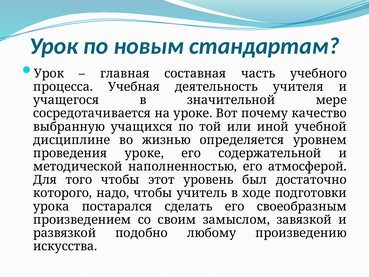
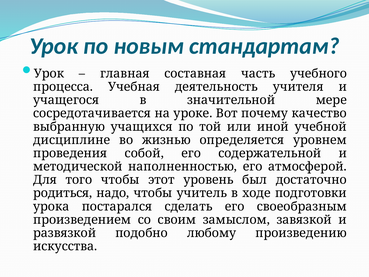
проведения уроке: уроке -> собой (144, 153)
которого: которого -> родиться (63, 193)
